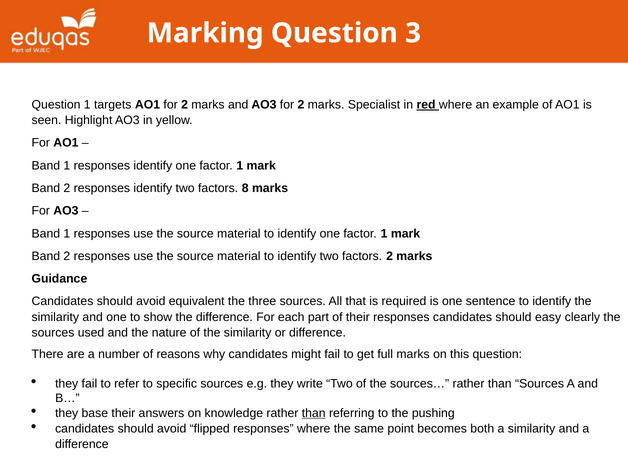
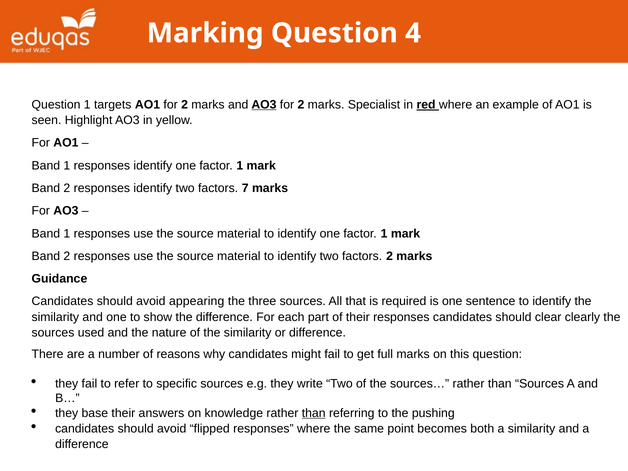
3: 3 -> 4 (413, 33)
AO3 underline: none -> present (264, 105)
8: 8 -> 7 (245, 188)
equivalent: equivalent -> appearing (197, 301)
easy: easy -> clear (548, 317)
